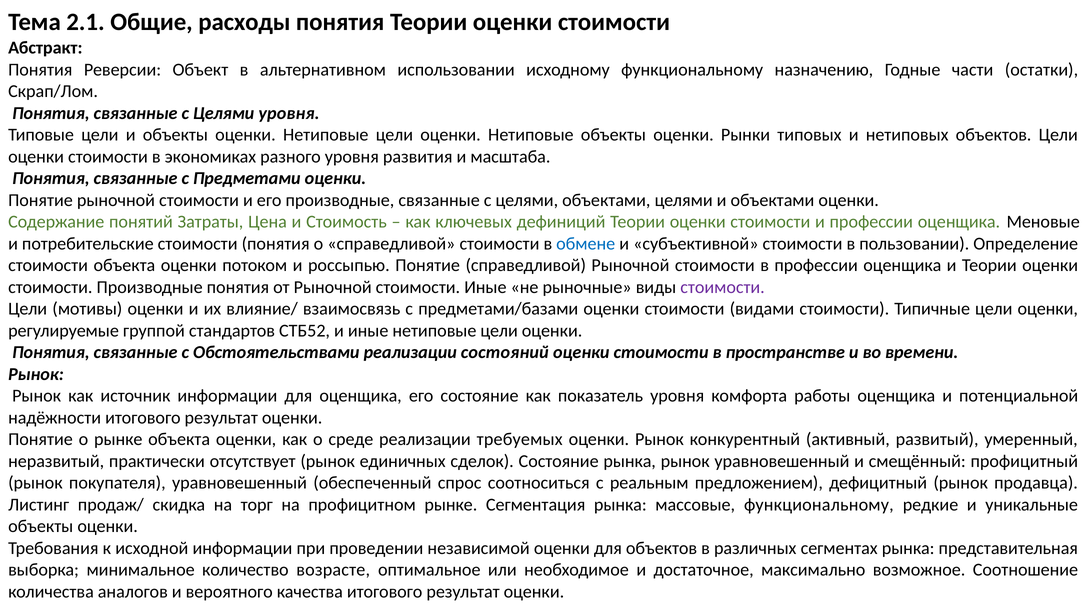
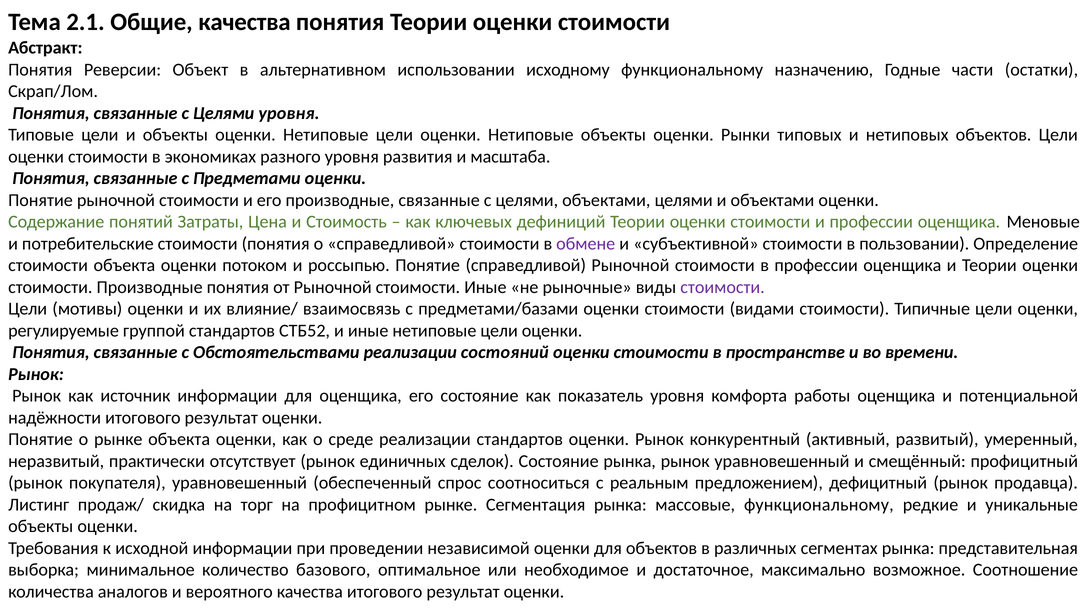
Общие расходы: расходы -> качества (244, 22)
обмене colour: blue -> purple (586, 244)
реализации требуемых: требуемых -> стандартов (520, 439)
возрасте: возрасте -> базового (333, 570)
